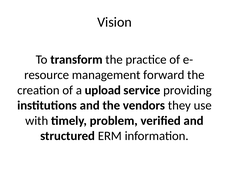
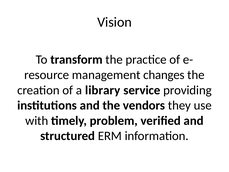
forward: forward -> changes (164, 75)
upload: upload -> library (103, 90)
